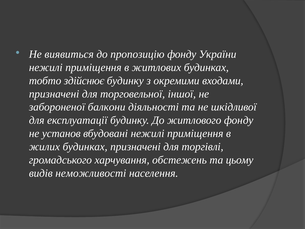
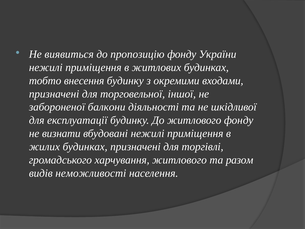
здійснює: здійснює -> внесення (84, 81)
установ: установ -> визнати (61, 133)
харчування обстежень: обстежень -> житлового (179, 160)
цьому: цьому -> разом (240, 160)
